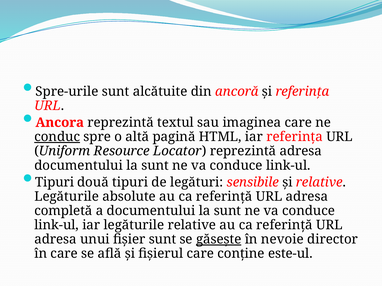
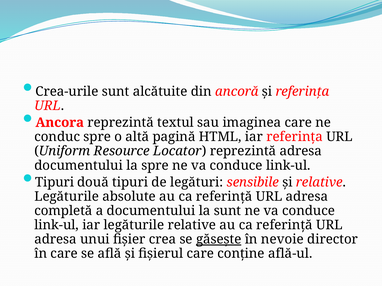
Spre-urile: Spre-urile -> Crea-urile (67, 92)
conduc underline: present -> none (57, 137)
sunt: sunt -> spre (155, 166)
fișier sunt: sunt -> crea (162, 240)
este-ul: este-ul -> află-ul (290, 254)
